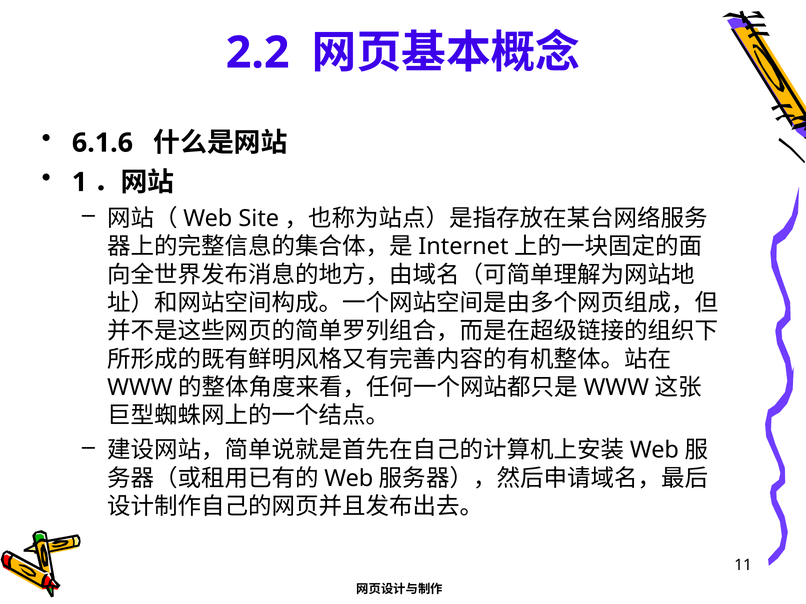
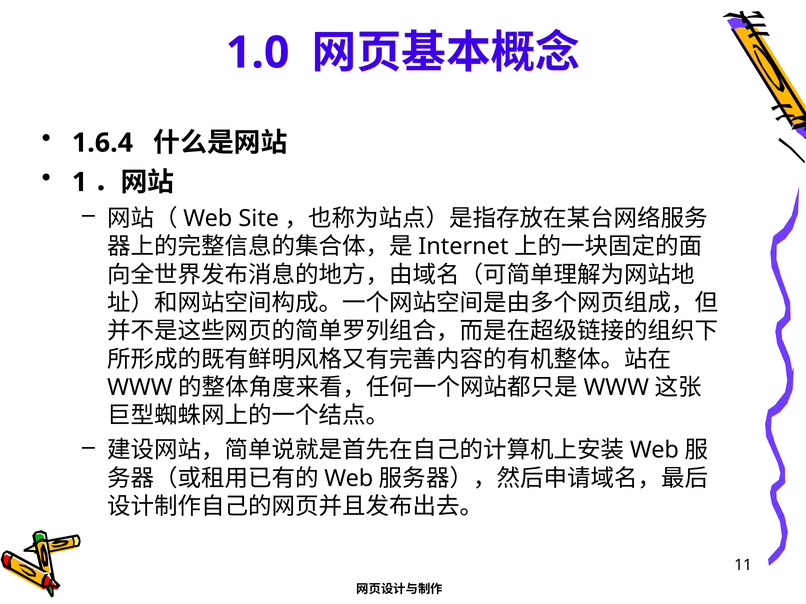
2.2: 2.2 -> 1.0 (258, 53)
6.1.6: 6.1.6 -> 1.6.4 (102, 143)
